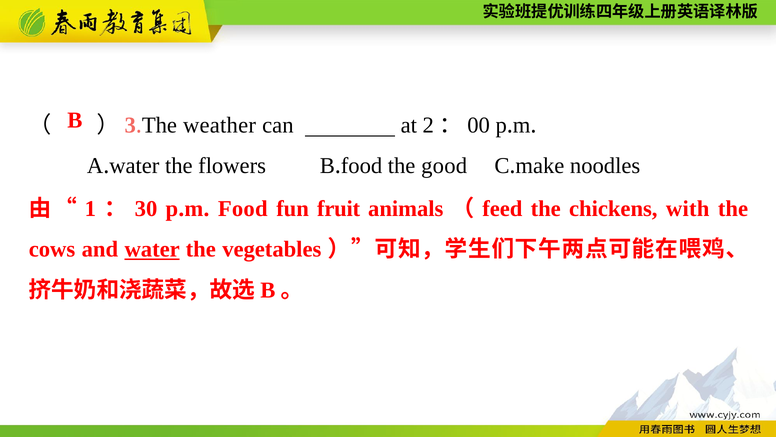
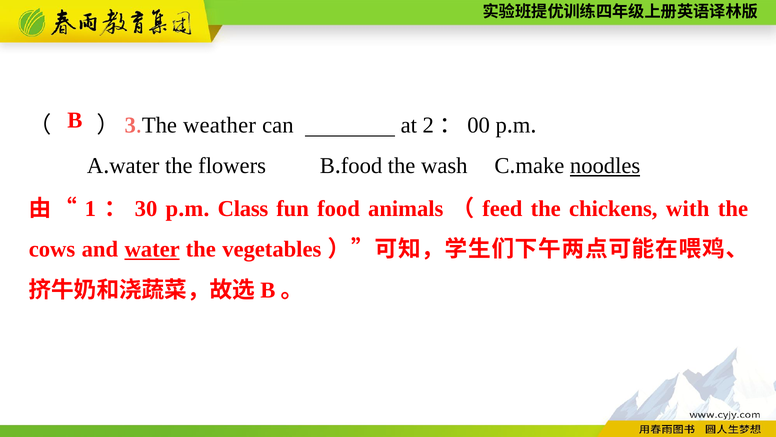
good: good -> wash (444, 166)
noodles underline: none -> present (605, 166)
Food: Food -> Class (243, 208)
fun fruit: fruit -> food (339, 208)
